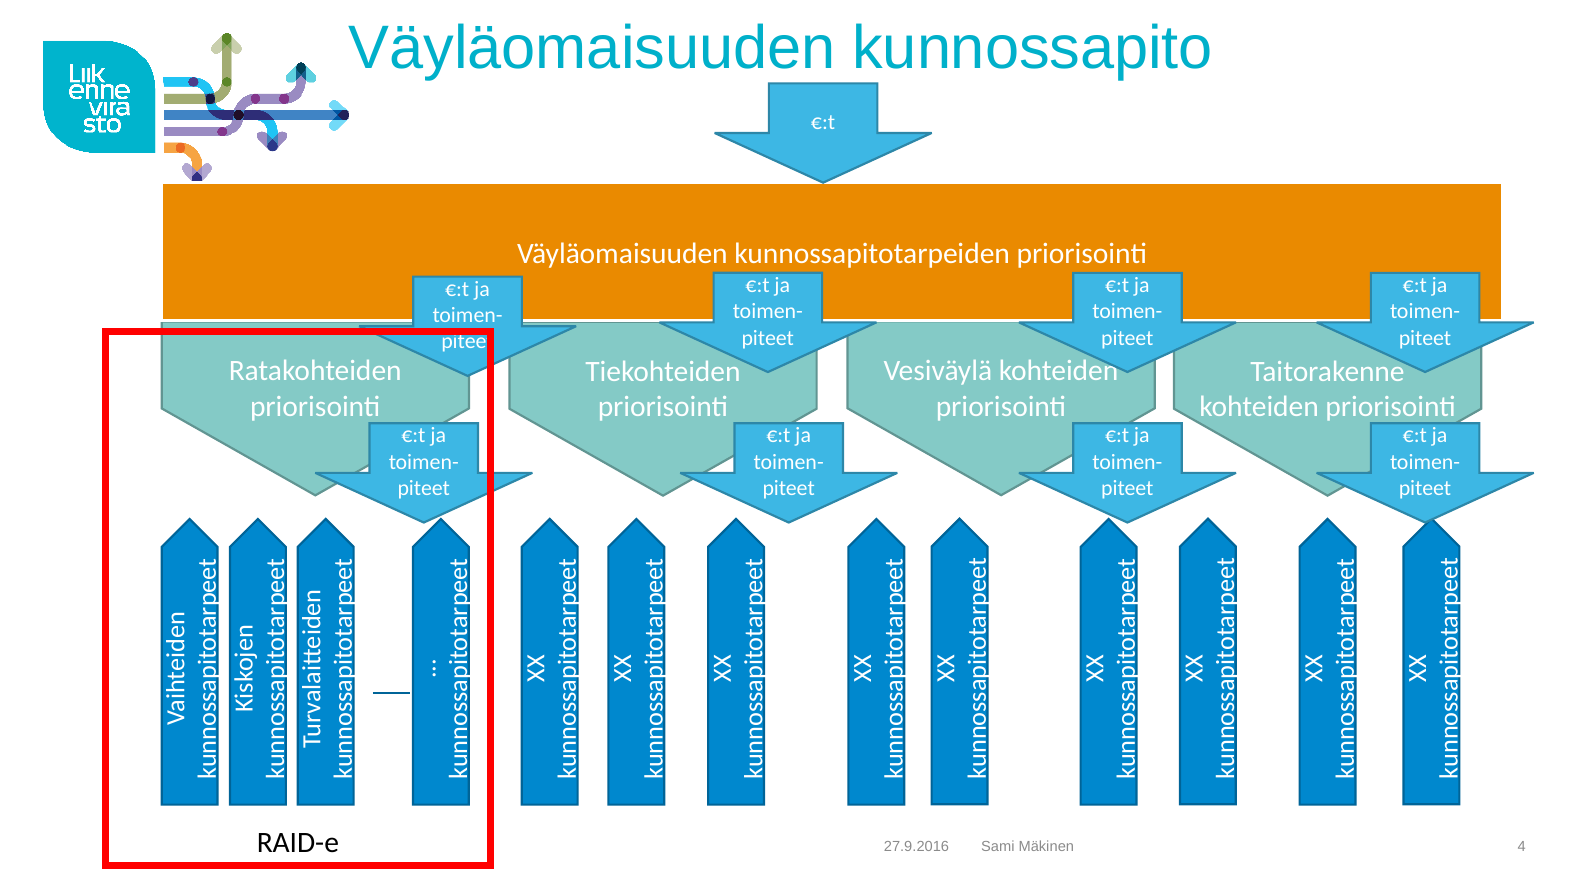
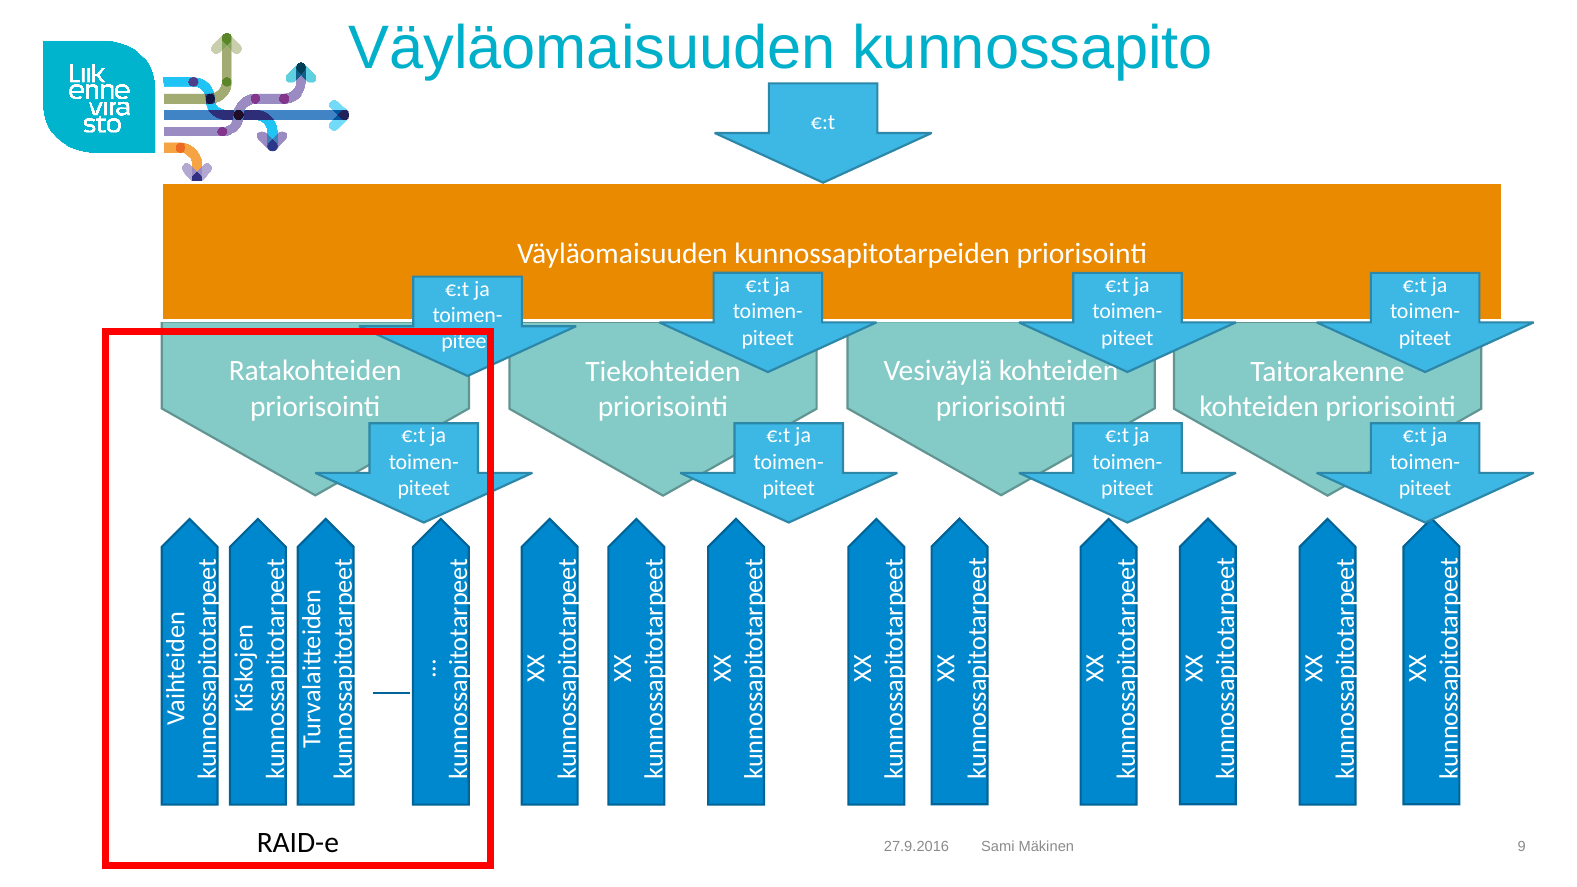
4: 4 -> 9 (1522, 847)
